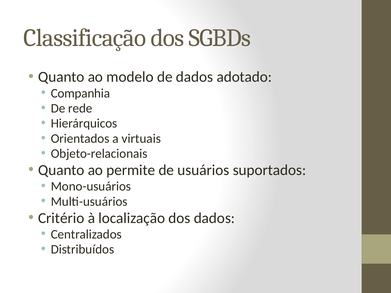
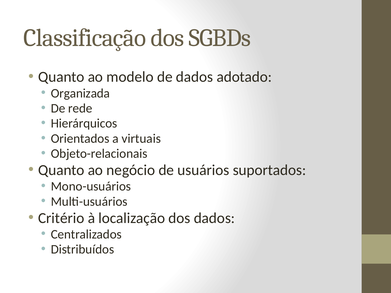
Companhia: Companhia -> Organizada (80, 93)
permite: permite -> negócio (131, 170)
